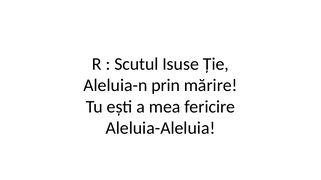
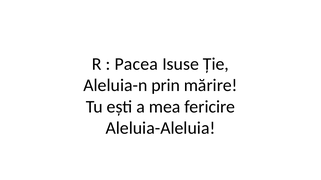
Scutul: Scutul -> Pacea (136, 64)
